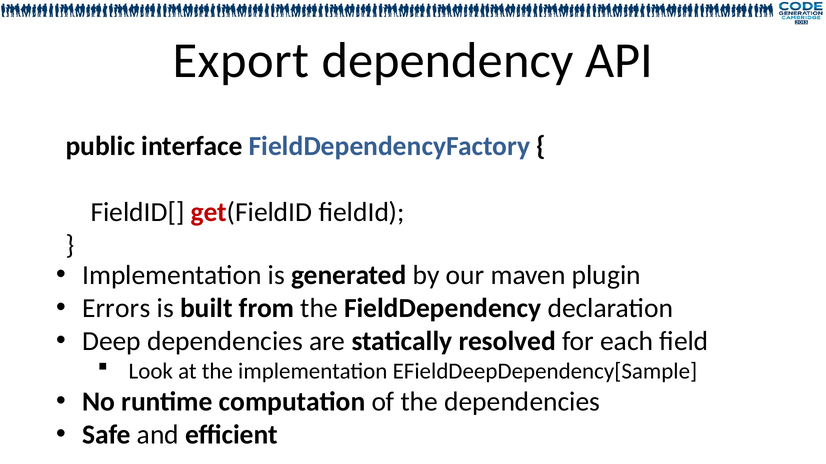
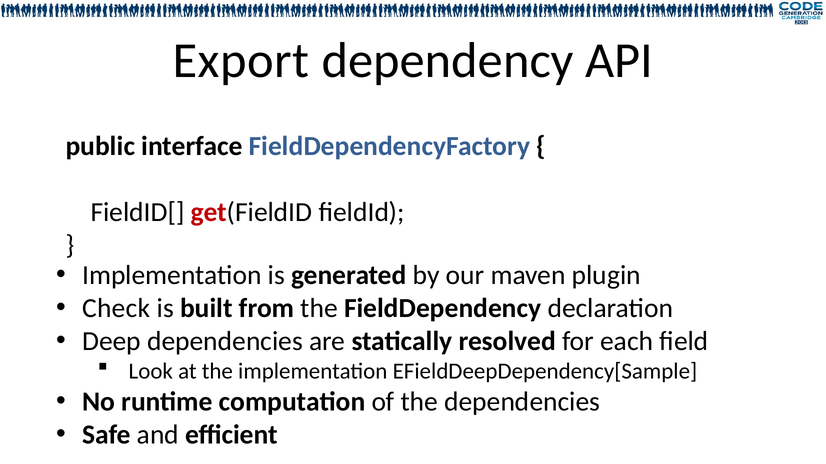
Errors: Errors -> Check (116, 309)
